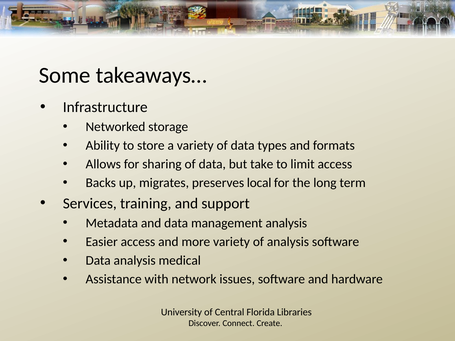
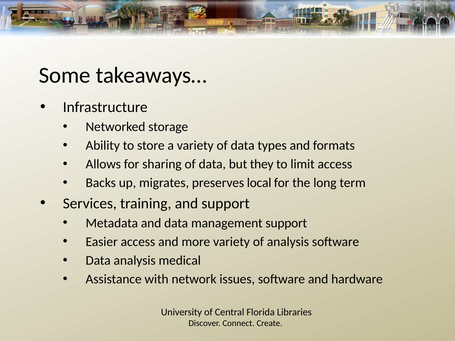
take: take -> they (262, 164)
management analysis: analysis -> support (286, 223)
